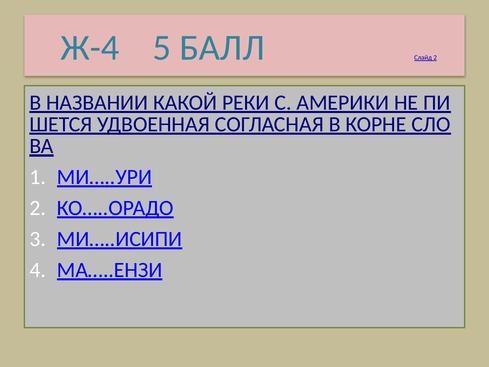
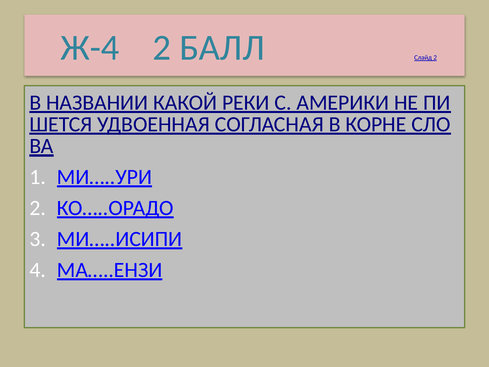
Ж-4 5: 5 -> 2 (162, 48)
